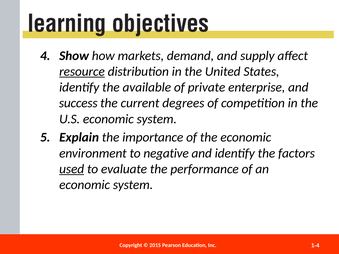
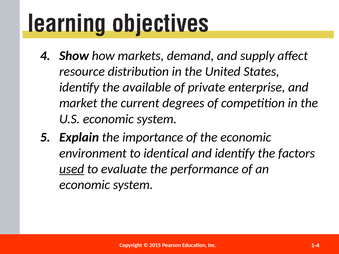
resource underline: present -> none (82, 72)
success: success -> market (78, 103)
negative: negative -> identical (166, 153)
